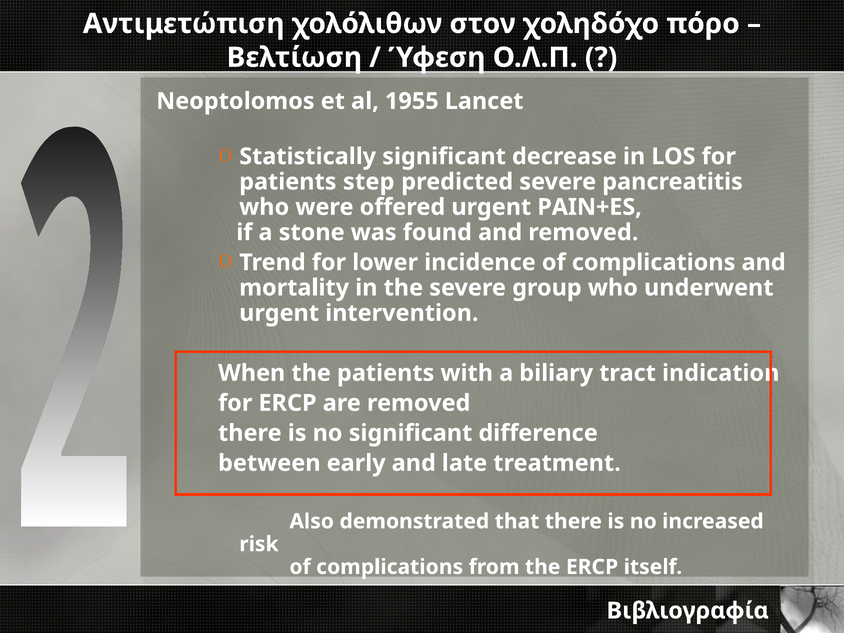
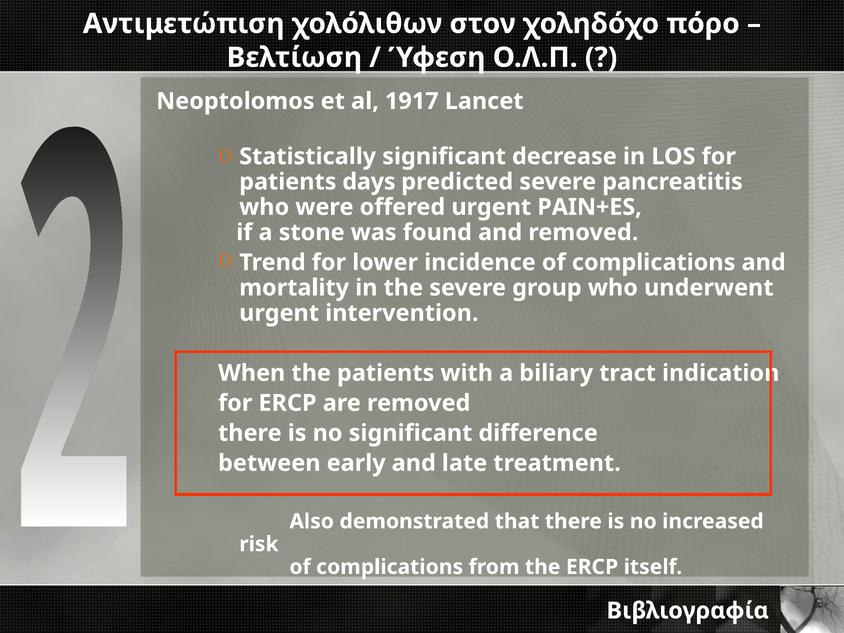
1955: 1955 -> 1917 (412, 101)
step: step -> days (369, 182)
